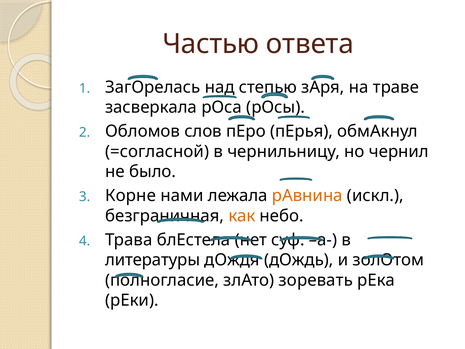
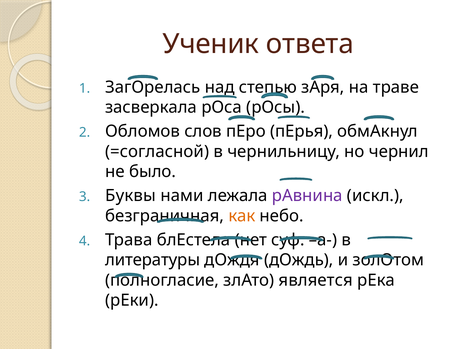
Частью: Частью -> Ученик (211, 44)
Корне: Корне -> Буквы (131, 196)
рАвнина colour: orange -> purple (307, 196)
зоревать: зоревать -> является (316, 280)
